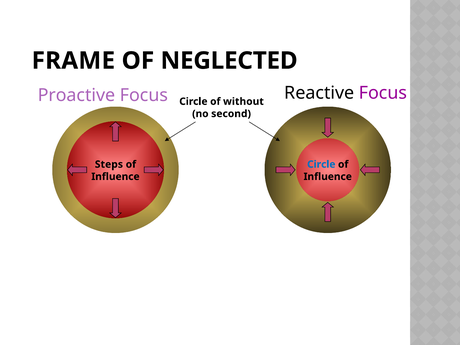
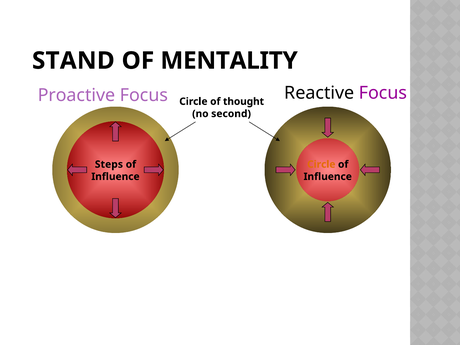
FRAME: FRAME -> STAND (73, 61)
NEGLECTED: NEGLECTED -> MENTALITY (229, 61)
without: without -> thought (244, 101)
Circle colour: blue -> orange (321, 164)
